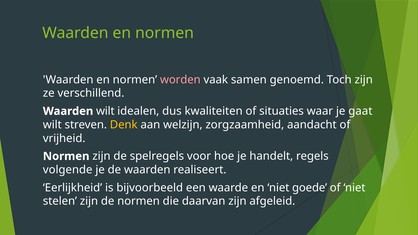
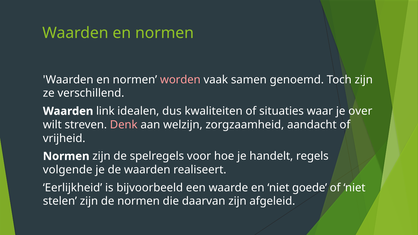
Waarden wilt: wilt -> link (105, 111)
gaat: gaat -> over (360, 111)
Denk colour: yellow -> pink (124, 125)
